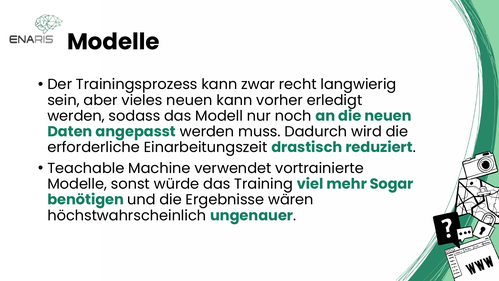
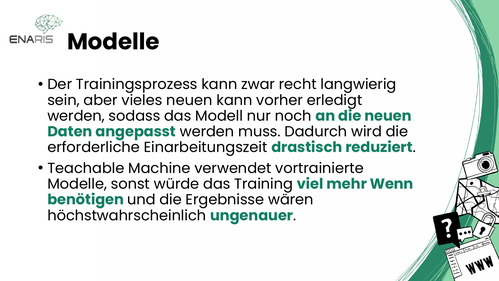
Sogar: Sogar -> Wenn (392, 184)
